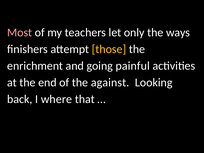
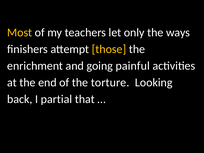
Most colour: pink -> yellow (20, 32)
against: against -> torture (110, 82)
where: where -> partial (57, 99)
